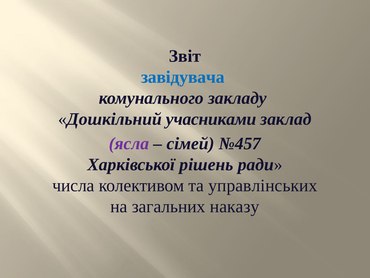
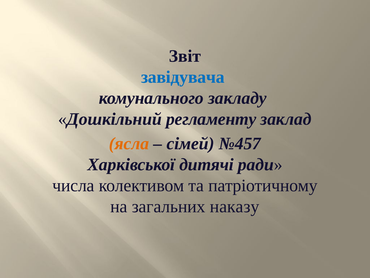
учасниками: учасниками -> регламенту (211, 119)
ясла colour: purple -> orange (129, 143)
рішень: рішень -> дитячі (207, 164)
управлінських: управлінських -> патріотичному (263, 185)
